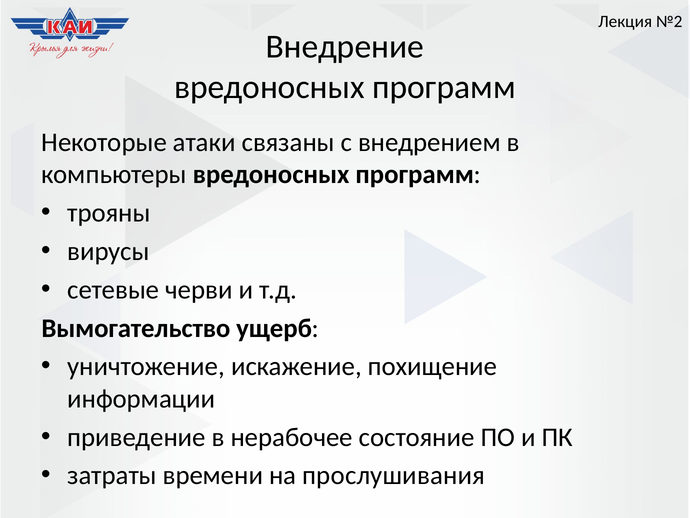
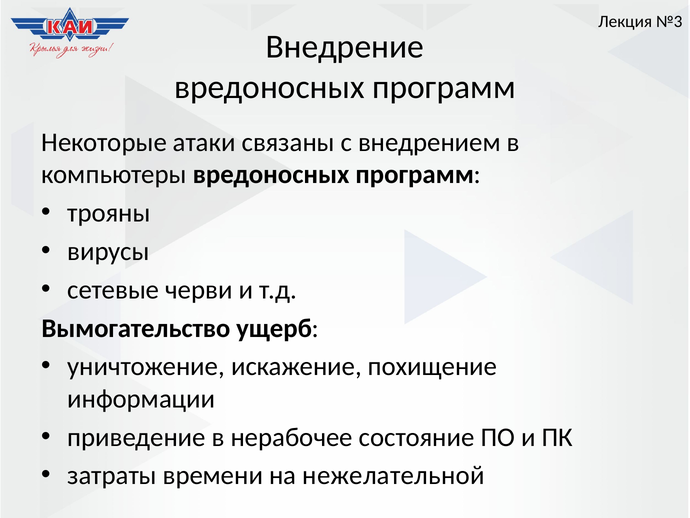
№2: №2 -> №3 (669, 22)
прослушивания: прослушивания -> нежелательной (394, 475)
